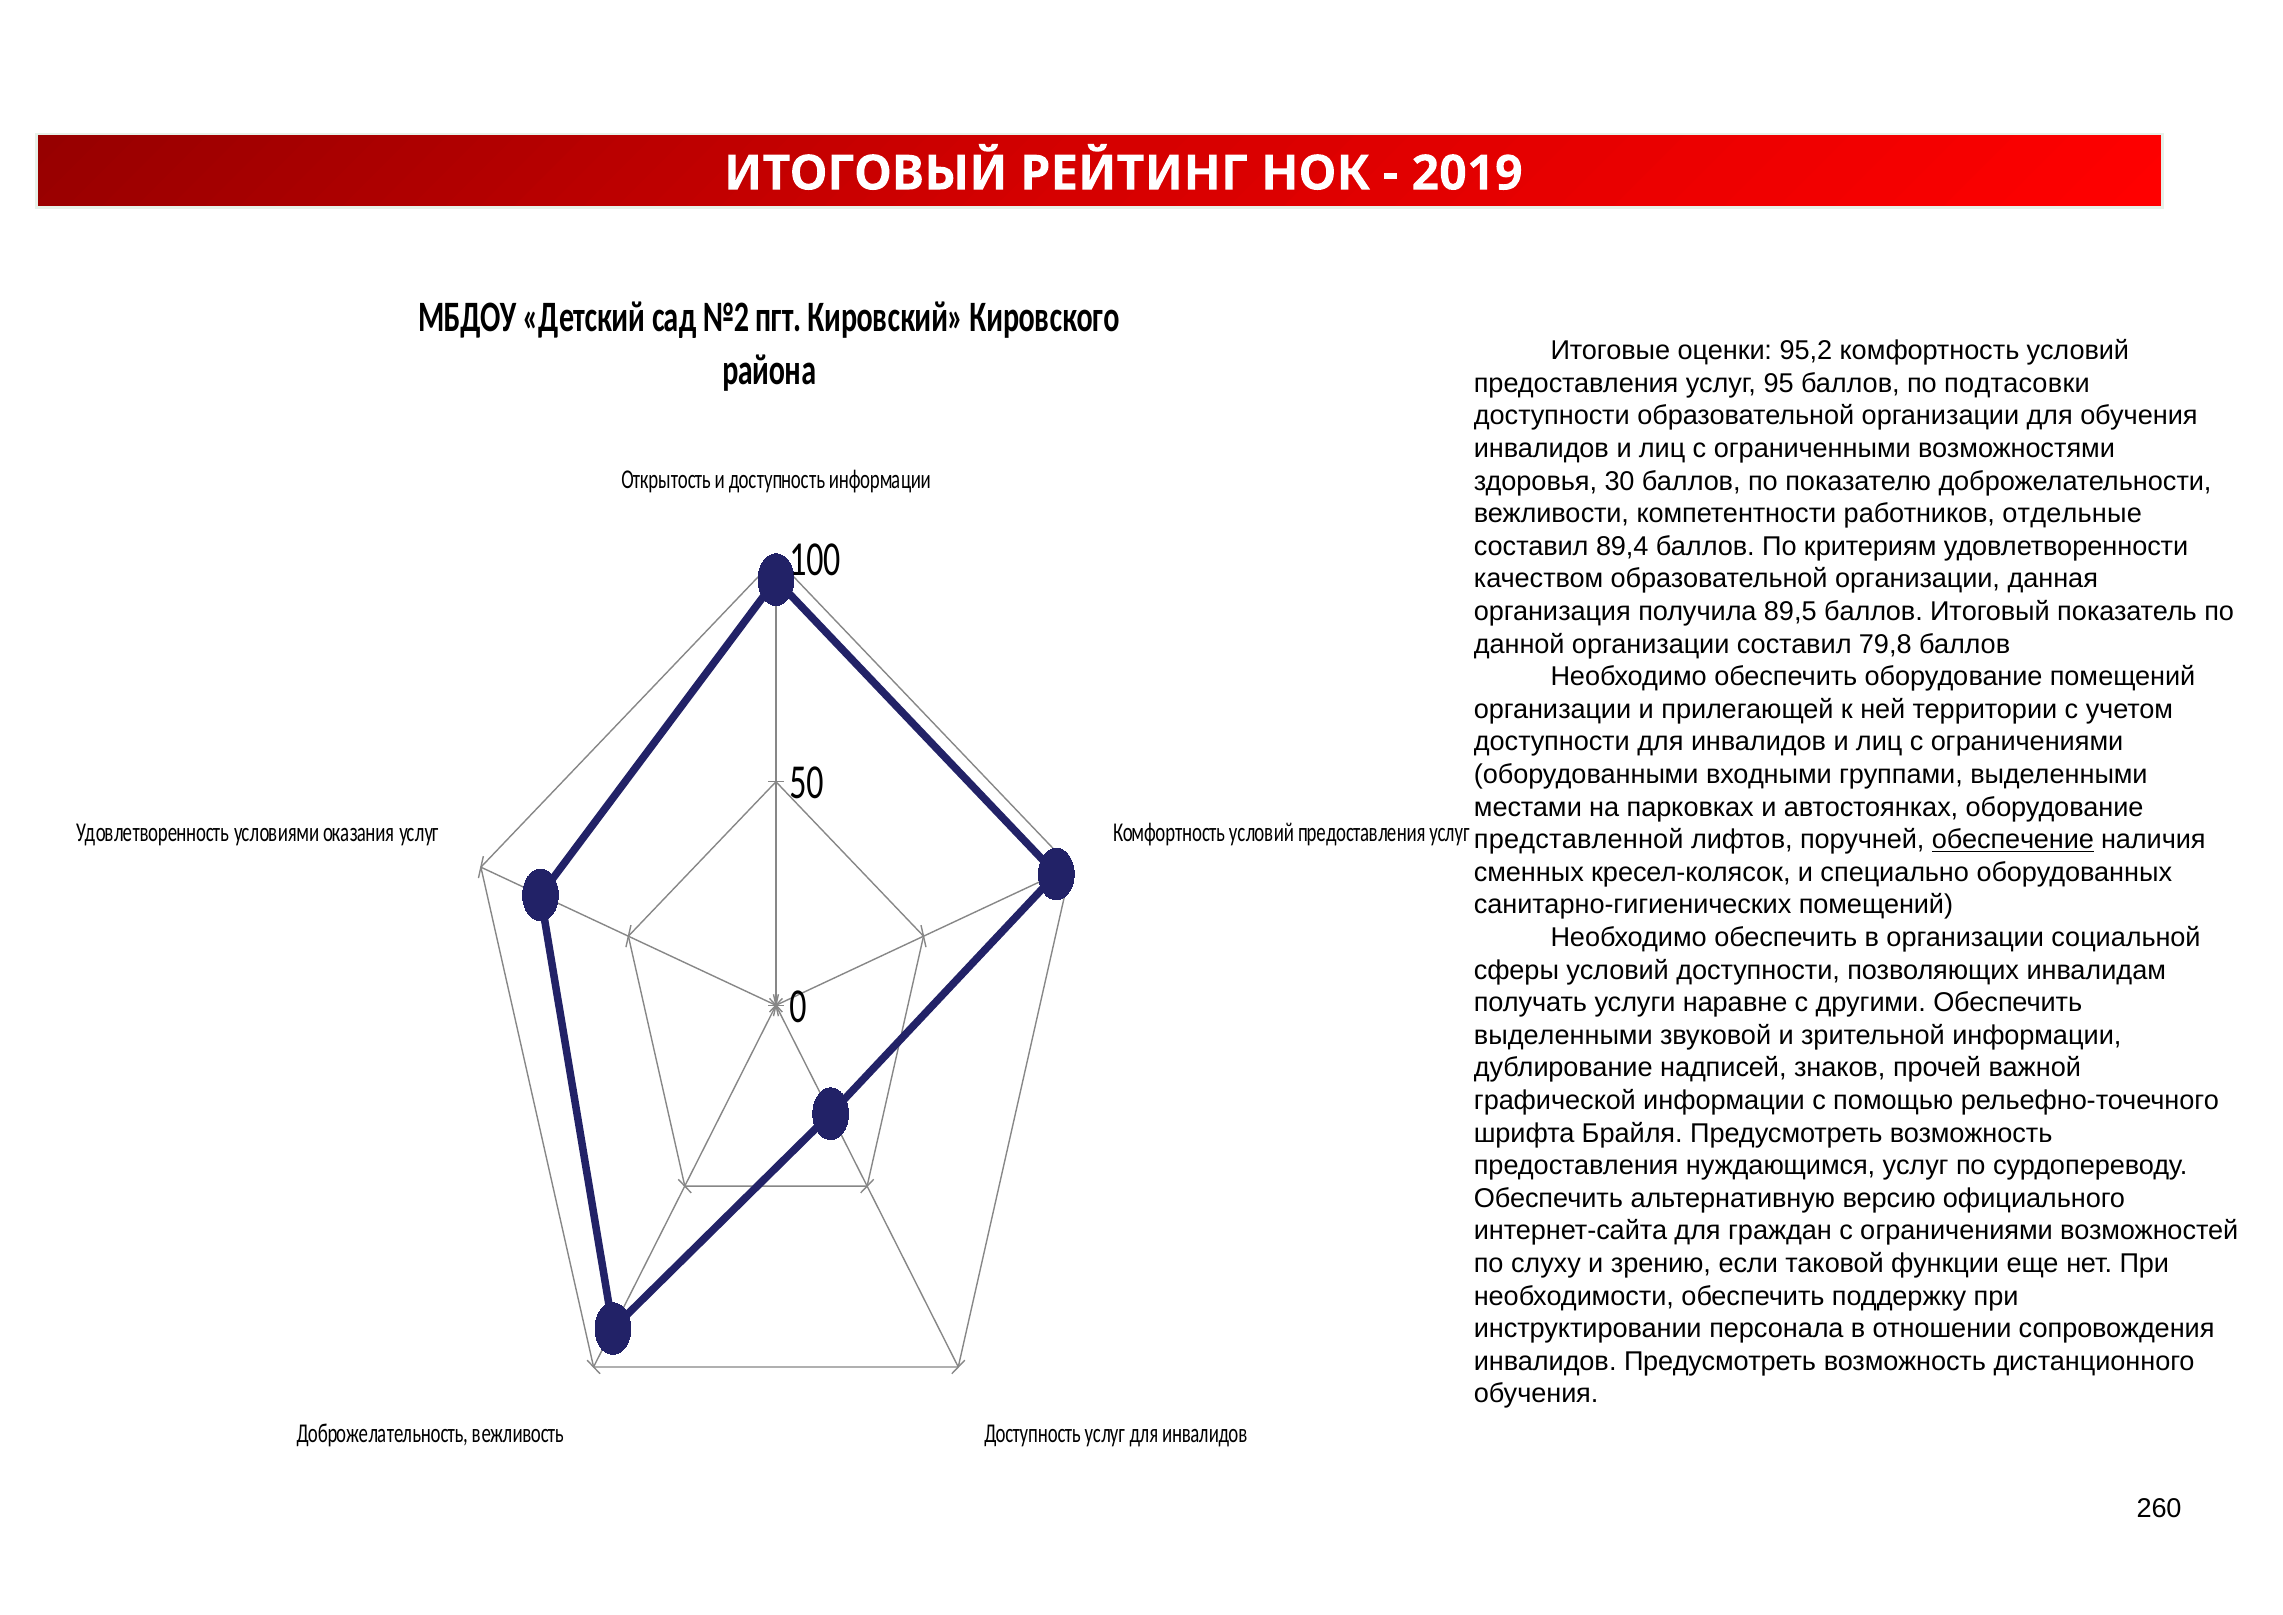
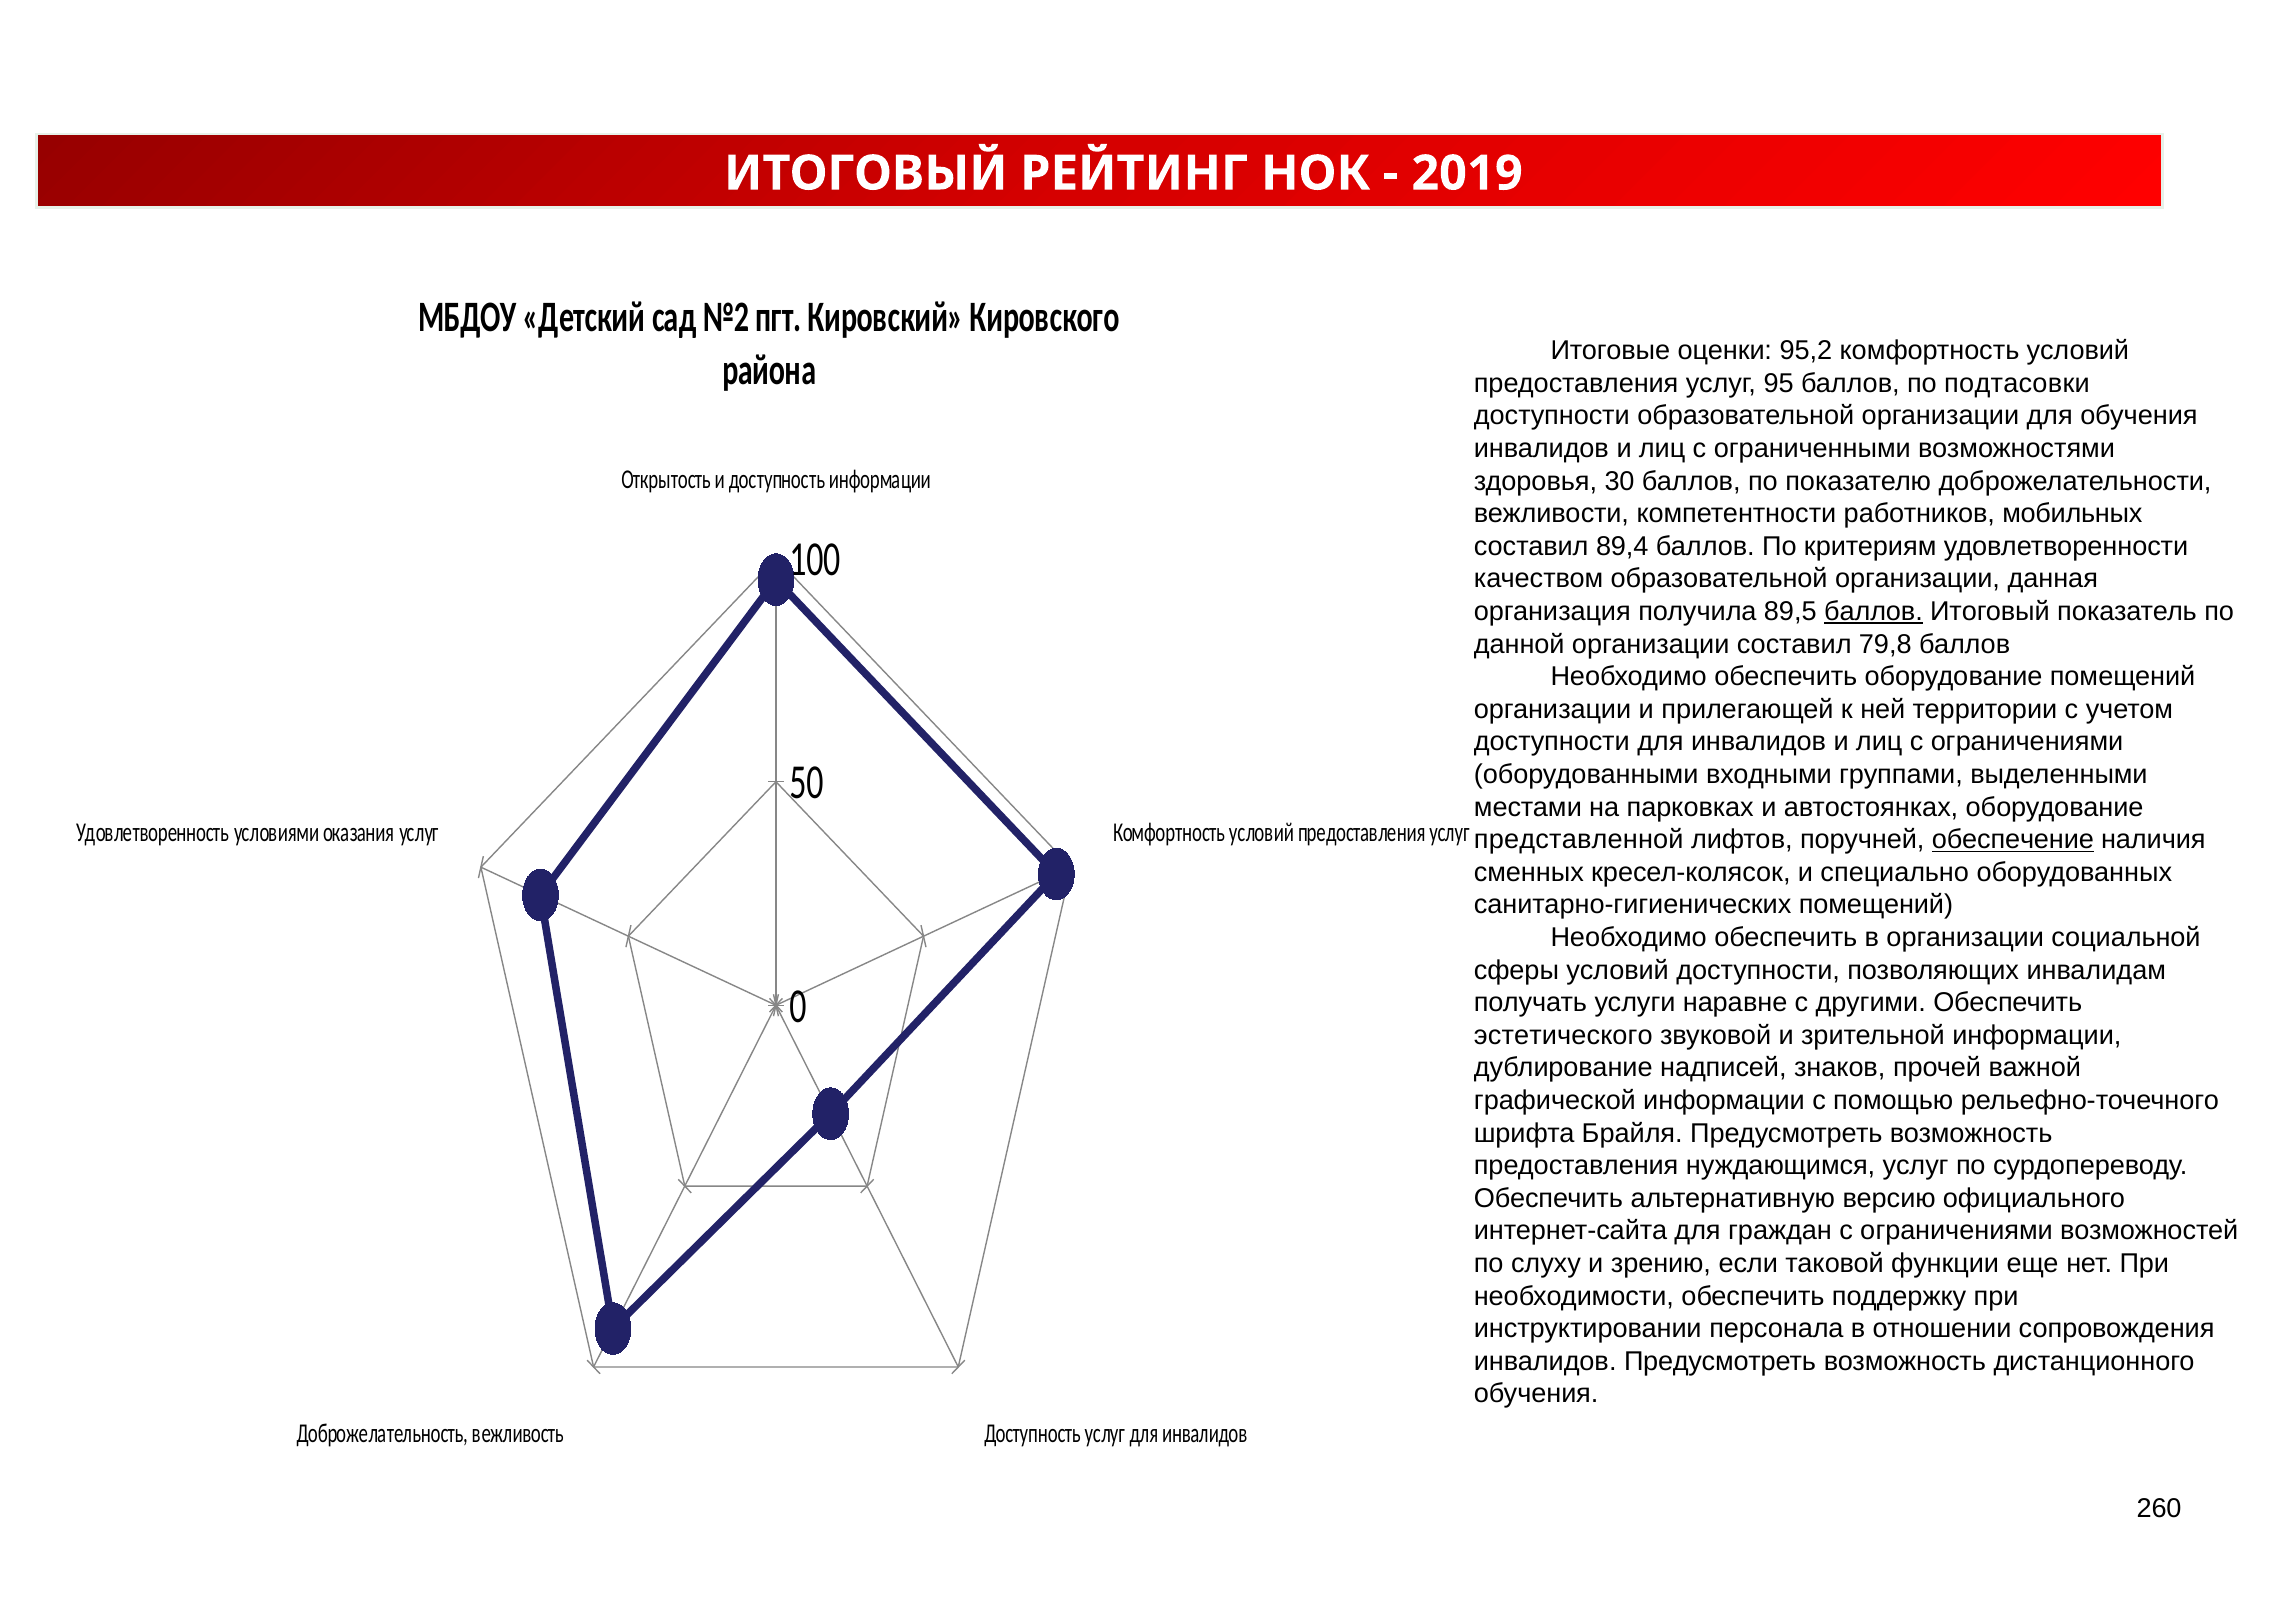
отдельные: отдельные -> мобильных (2072, 514)
баллов underline: none -> present (1873, 611)
выделенными: выделенными -> эстетического (1563, 1035)
